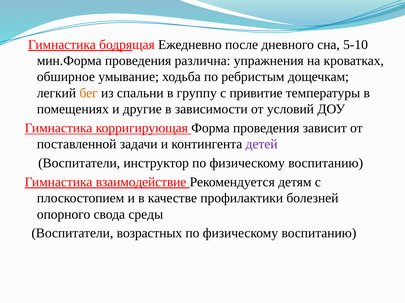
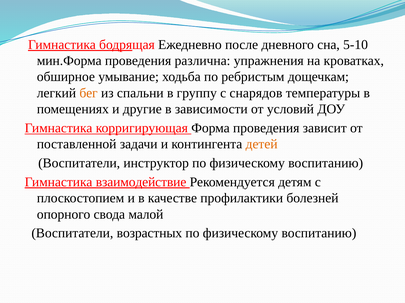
привитие: привитие -> снарядов (256, 93)
детей colour: purple -> orange (262, 145)
среды: среды -> малой (146, 215)
